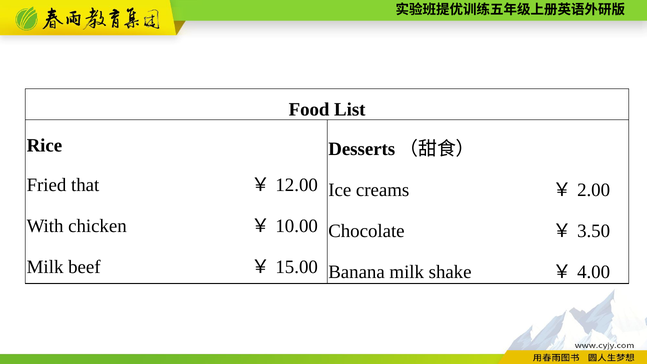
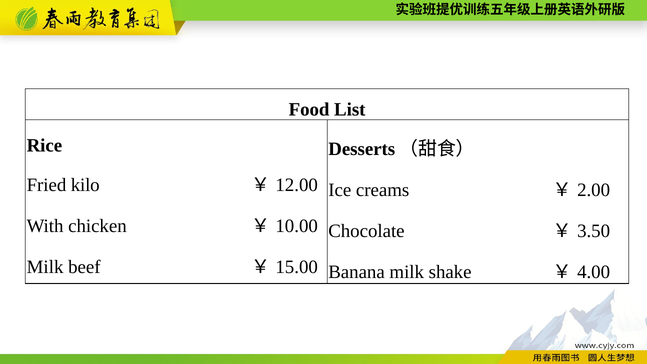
that: that -> kilo (85, 185)
